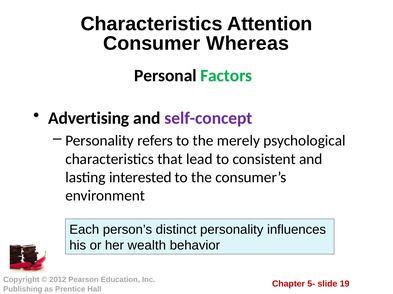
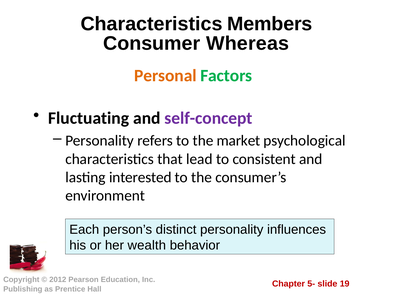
Attention: Attention -> Members (270, 24)
Personal colour: black -> orange (165, 76)
Advertising: Advertising -> Fluctuating (89, 118)
merely: merely -> market (238, 141)
